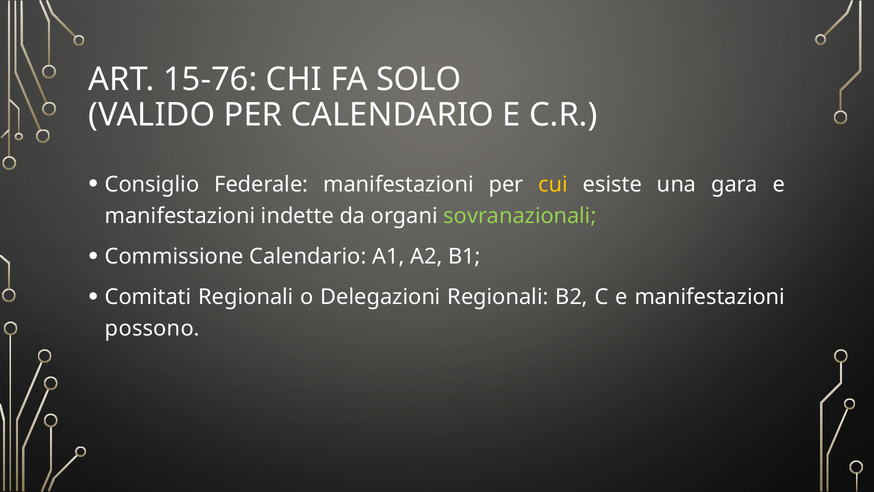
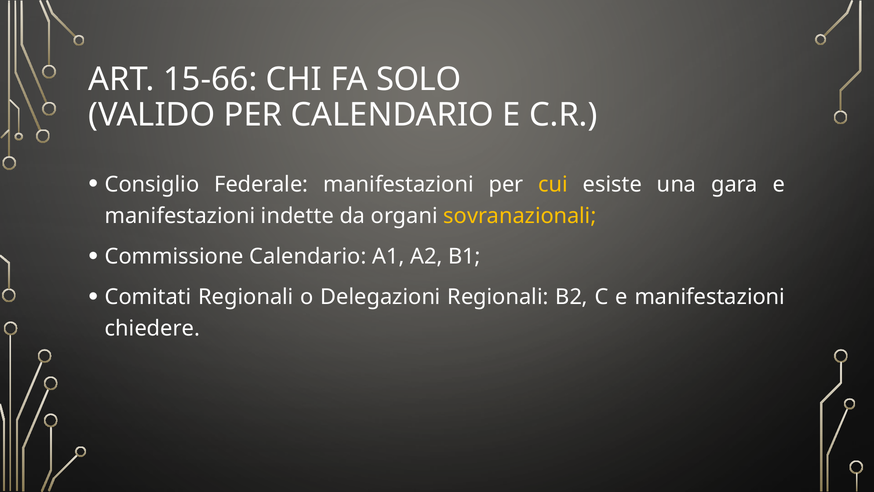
15-76: 15-76 -> 15-66 (210, 79)
sovranazionali colour: light green -> yellow (520, 216)
possono: possono -> chiedere (152, 328)
